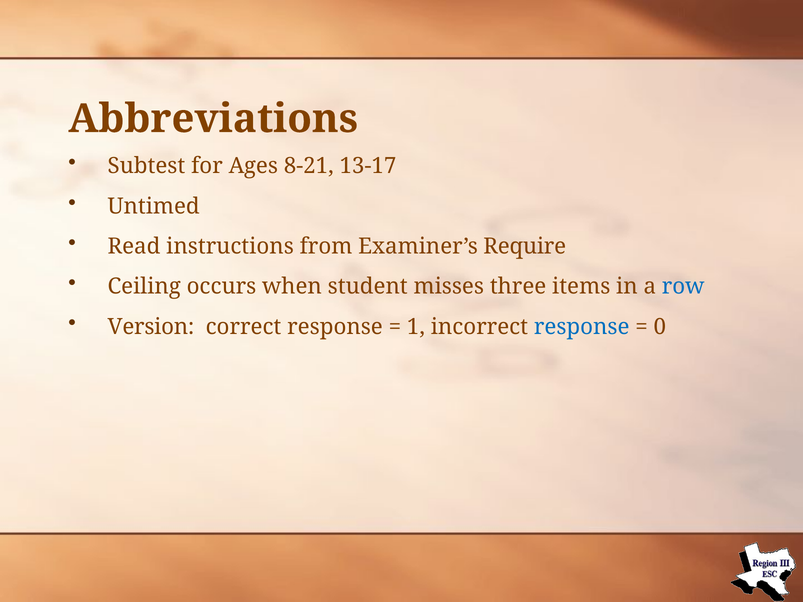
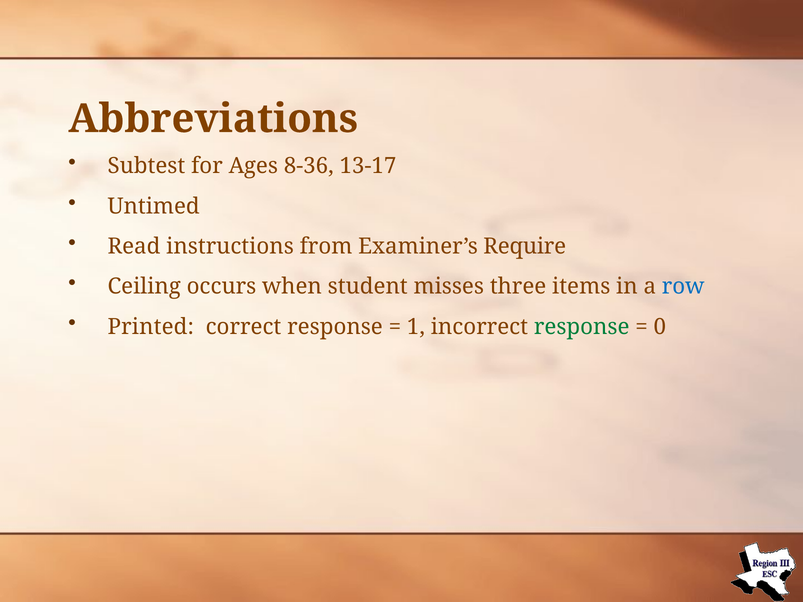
8-21: 8-21 -> 8-36 (309, 166)
Version: Version -> Printed (151, 327)
response colour: blue -> green (582, 327)
